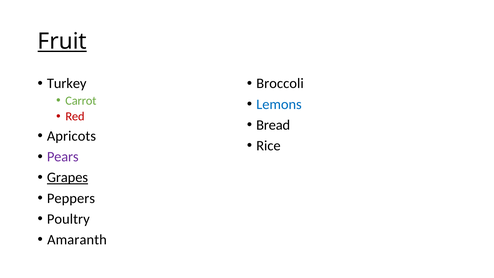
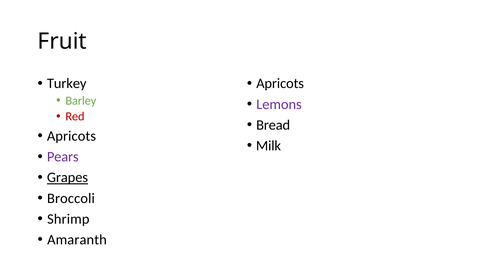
Fruit underline: present -> none (62, 41)
Broccoli: Broccoli -> Apricots (280, 84)
Carrot: Carrot -> Barley (81, 101)
Lemons colour: blue -> purple (279, 104)
Rice: Rice -> Milk (269, 146)
Peppers: Peppers -> Broccoli (71, 198)
Poultry: Poultry -> Shrimp (68, 219)
